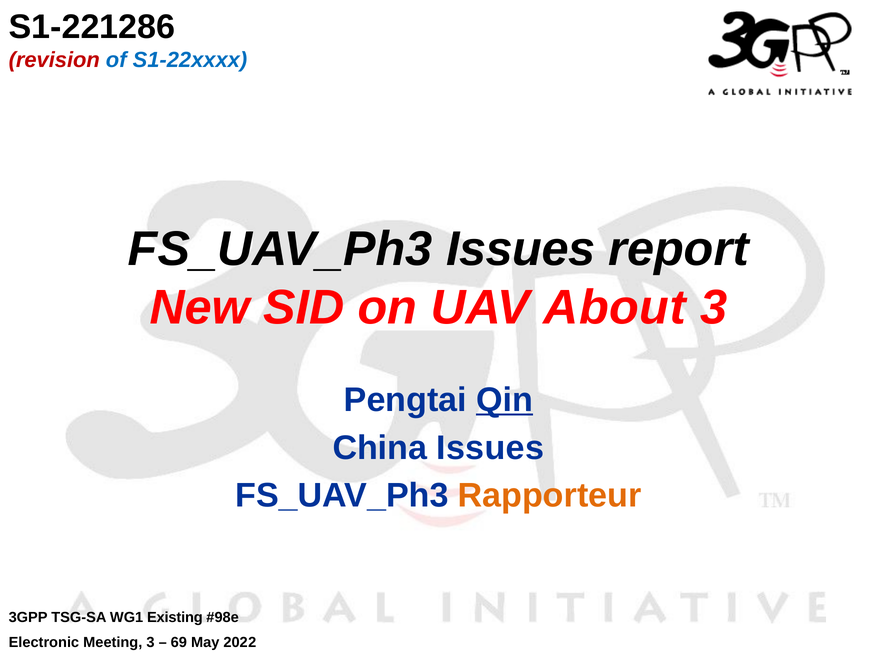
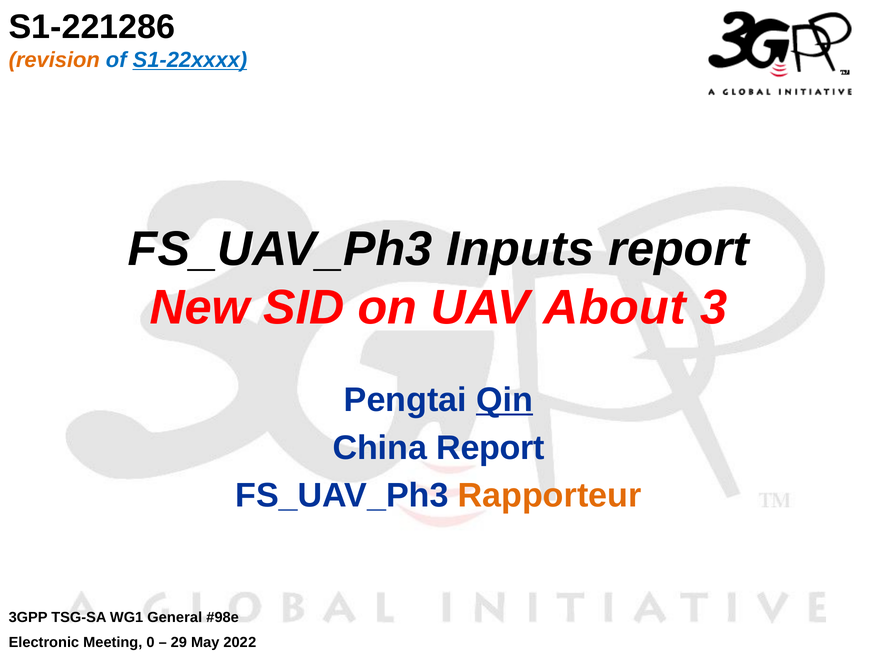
revision colour: red -> orange (54, 60)
S1-22xxxx underline: none -> present (190, 60)
FS_UAV_Ph3 Issues: Issues -> Inputs (520, 249)
China Issues: Issues -> Report (491, 448)
Existing: Existing -> General (175, 617)
Meeting 3: 3 -> 0 (150, 642)
69: 69 -> 29 (179, 642)
